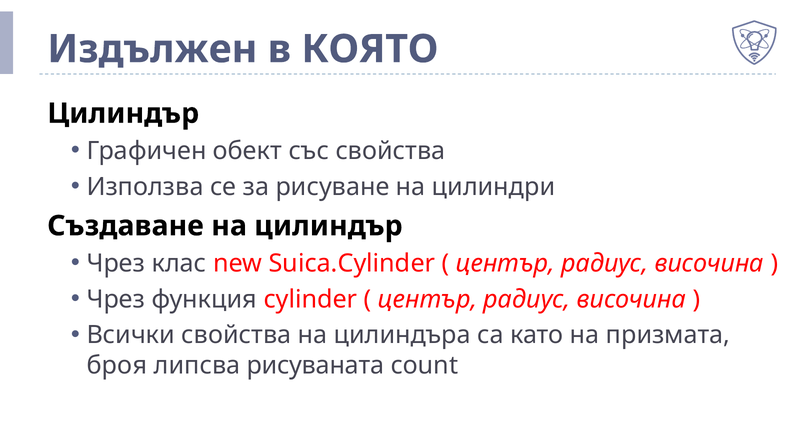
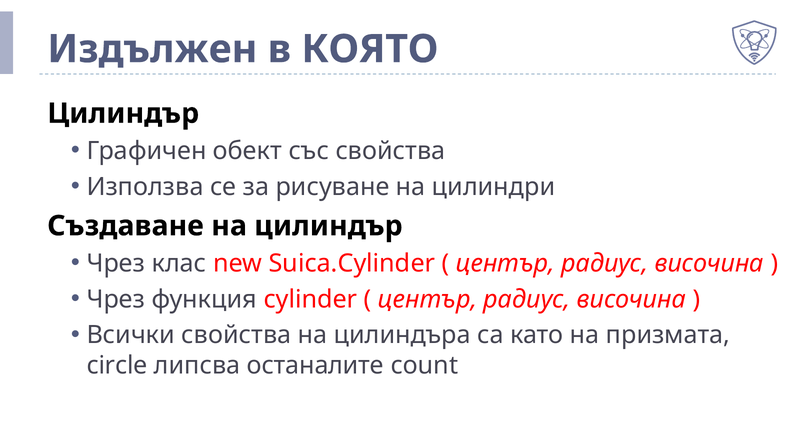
броя: броя -> circle (117, 365)
рисуваната: рисуваната -> останалите (315, 365)
